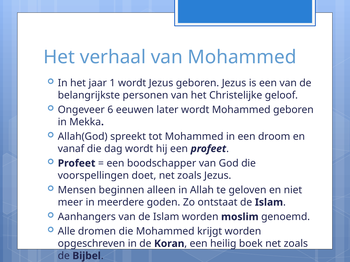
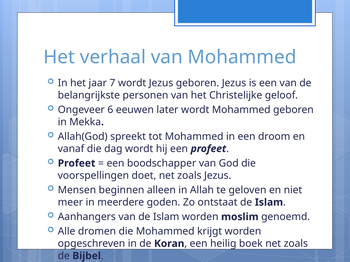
1: 1 -> 7 (112, 83)
